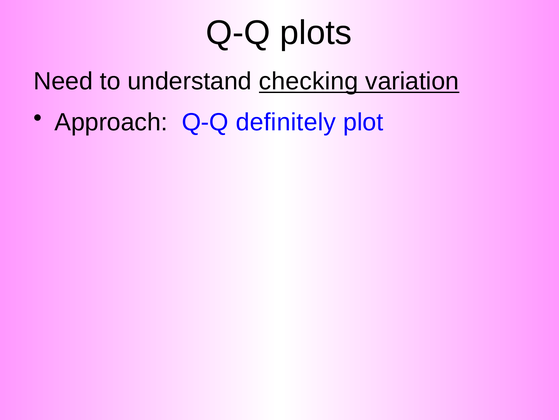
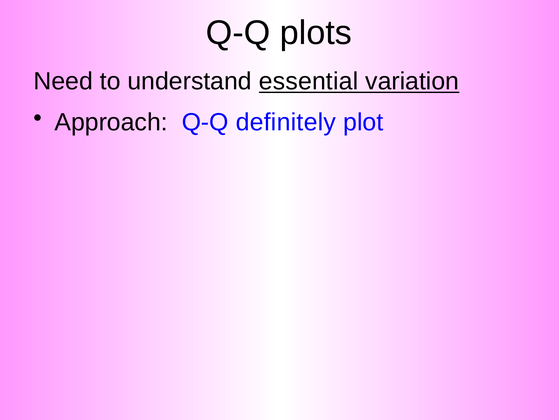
checking: checking -> essential (309, 81)
